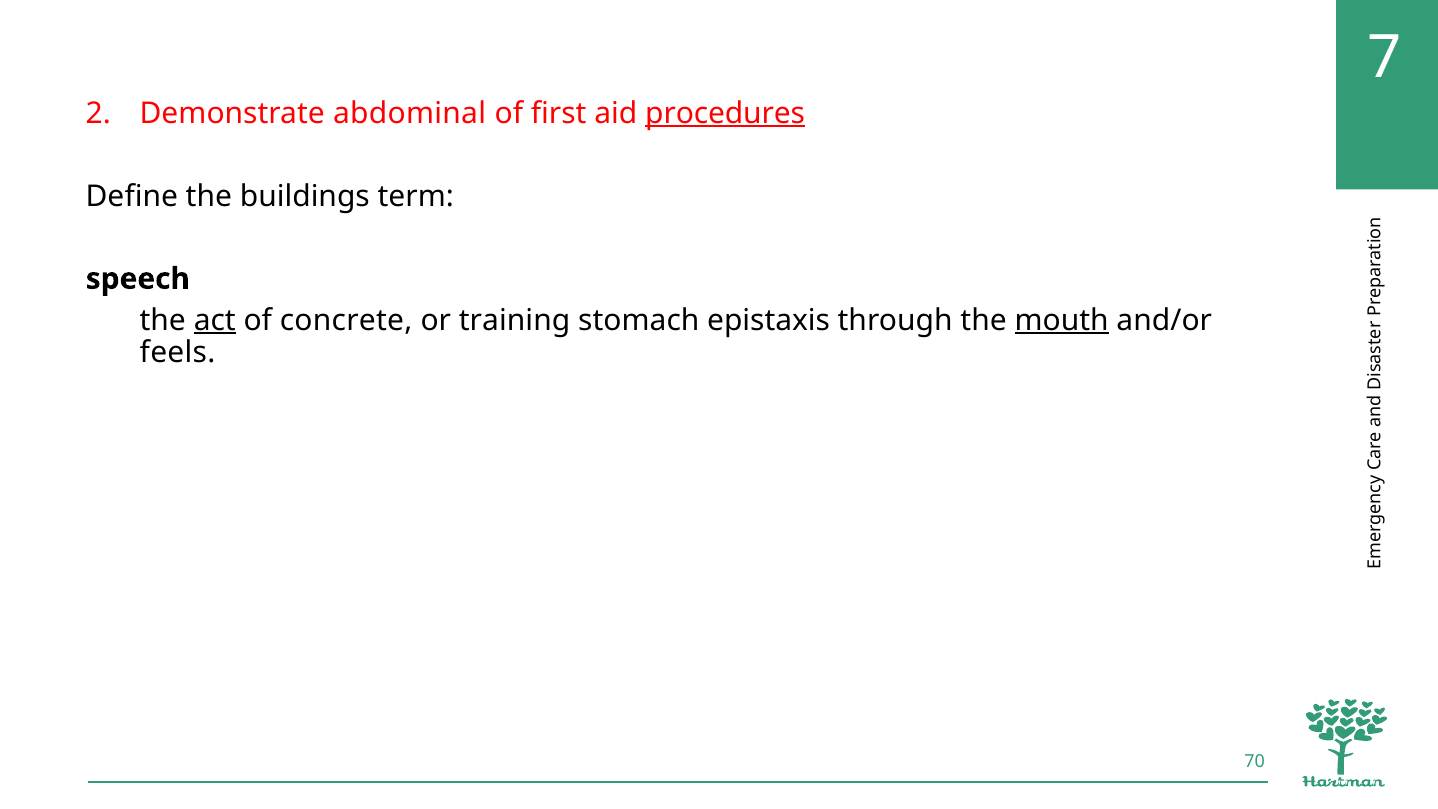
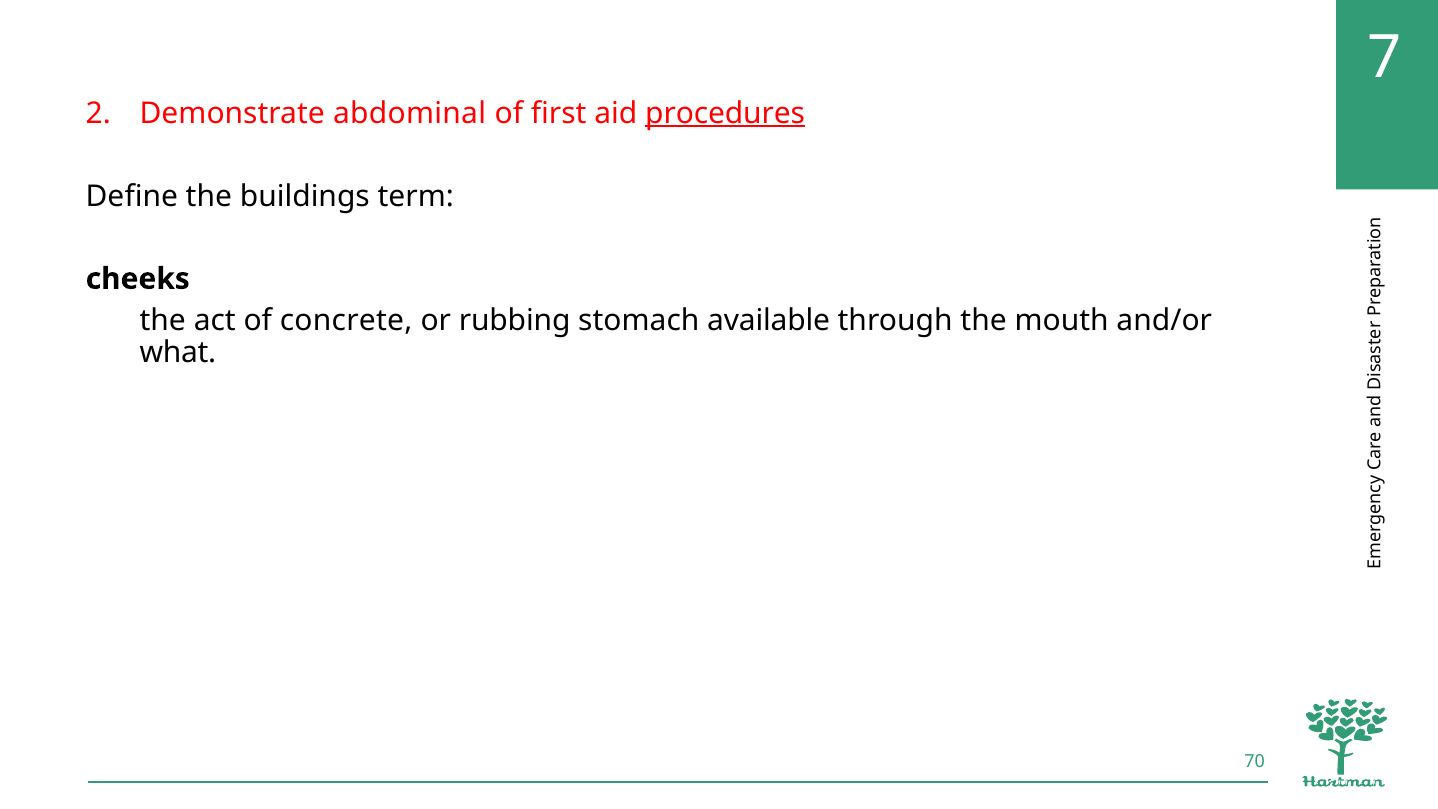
speech: speech -> cheeks (138, 279)
act underline: present -> none (215, 320)
training: training -> rubbing (515, 320)
epistaxis: epistaxis -> available (769, 320)
mouth underline: present -> none (1062, 320)
feels: feels -> what (178, 353)
